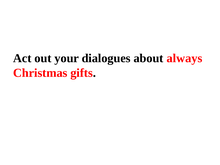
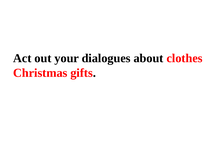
always: always -> clothes (185, 58)
